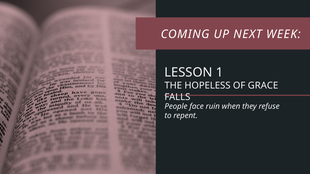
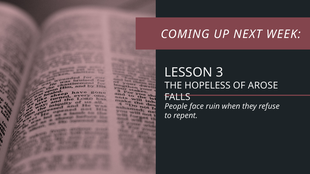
1: 1 -> 3 (220, 73)
GRACE: GRACE -> AROSE (263, 86)
